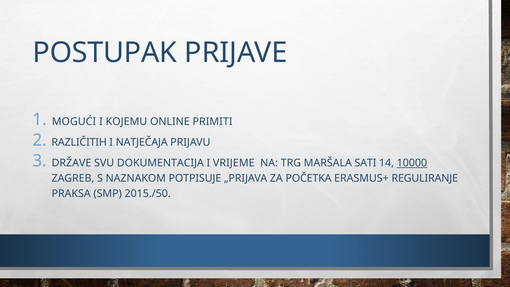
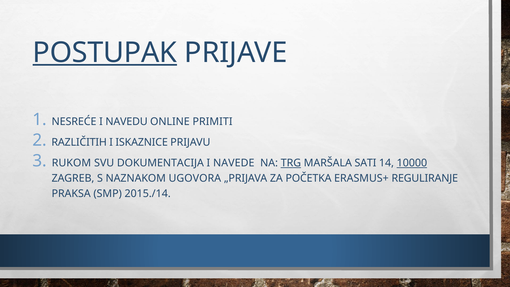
POSTUPAK underline: none -> present (105, 53)
MOGUĆI: MOGUĆI -> NESREĆE (74, 122)
KOJEMU: KOJEMU -> NAVEDU (127, 122)
NATJEČAJA: NATJEČAJA -> ISKAZNICE (142, 142)
DRŽAVE: DRŽAVE -> RUKOM (71, 163)
VRIJEME: VRIJEME -> NAVEDE (234, 163)
TRG underline: none -> present (291, 163)
POTPISUJE: POTPISUJE -> UGOVORA (195, 178)
2015./50: 2015./50 -> 2015./14 (148, 194)
